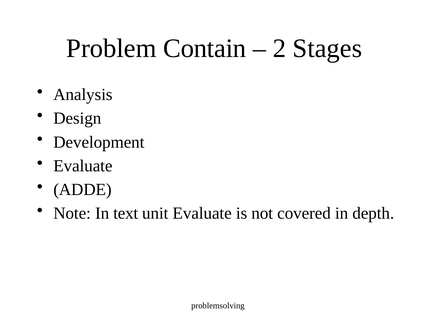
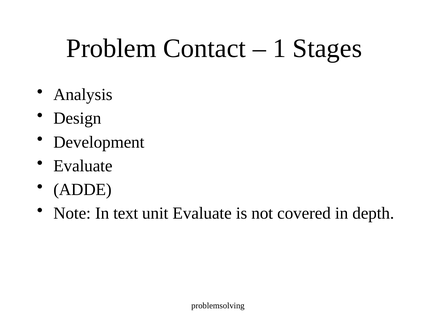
Contain: Contain -> Contact (205, 48)
2: 2 -> 1 (279, 48)
